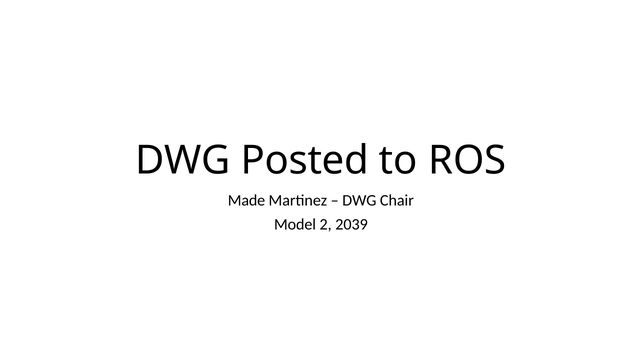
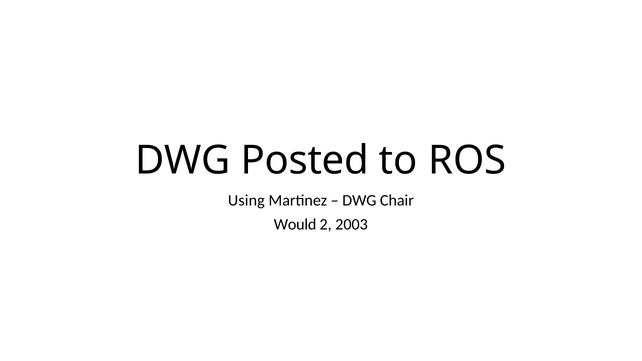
Made: Made -> Using (246, 201)
Model: Model -> Would (295, 225)
2039: 2039 -> 2003 (352, 225)
